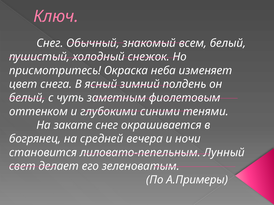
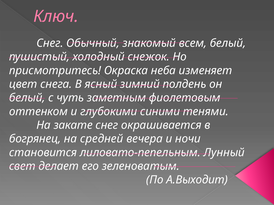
А.Примеры: А.Примеры -> А.Выходит (197, 180)
